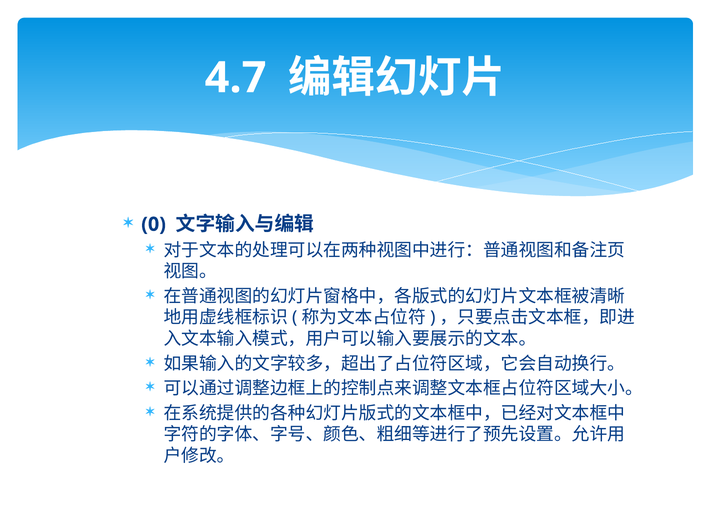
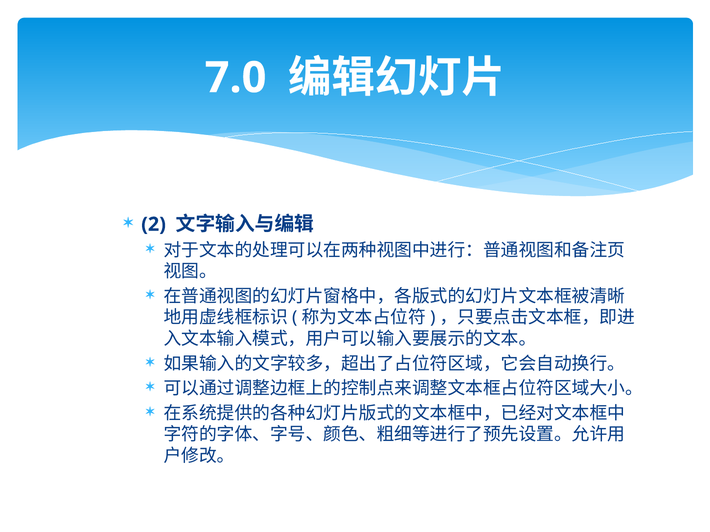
4.7: 4.7 -> 7.0 (236, 78)
0: 0 -> 2 (154, 225)
